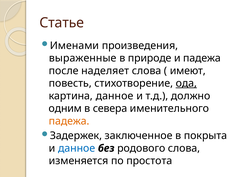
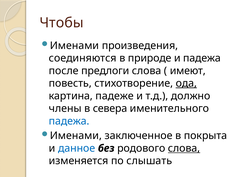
Статье: Статье -> Чтобы (62, 23)
выраженные: выраженные -> соединяются (83, 58)
наделяет: наделяет -> предлоги (105, 71)
картина данное: данное -> падеже (115, 96)
одним: одним -> члены (65, 109)
падежа colour: orange -> blue (69, 121)
Задержек: Задержек -> Именами (76, 136)
слова underline: none -> present (184, 148)
простота: простота -> слышать (149, 161)
